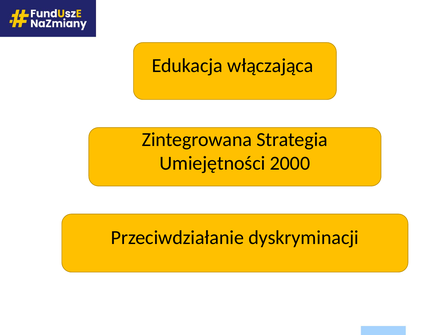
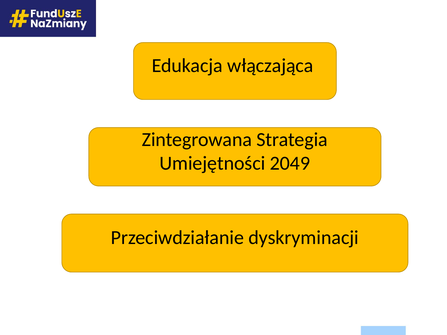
2000: 2000 -> 2049 (290, 163)
